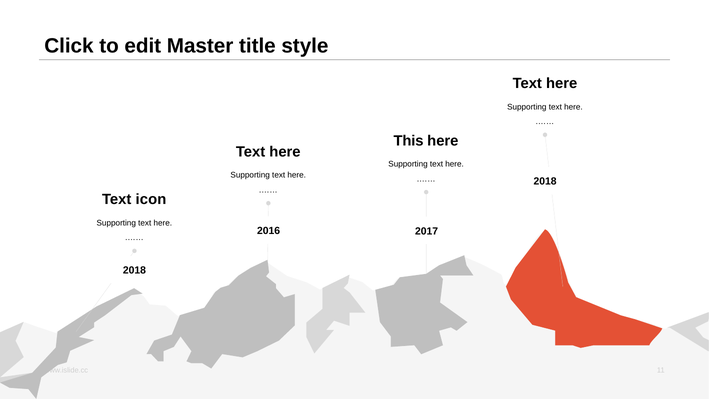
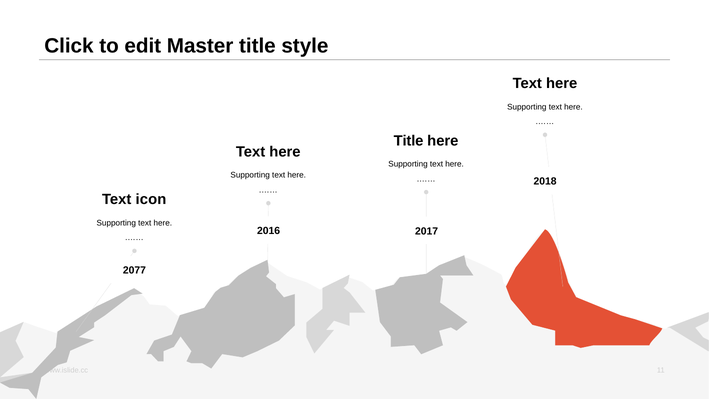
This: This -> Title (409, 141)
2018: 2018 -> 2077 (134, 270)
